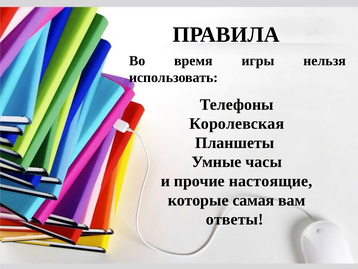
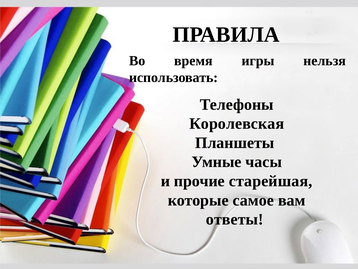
настоящие: настоящие -> старейшая (271, 181)
самая: самая -> самое (253, 200)
